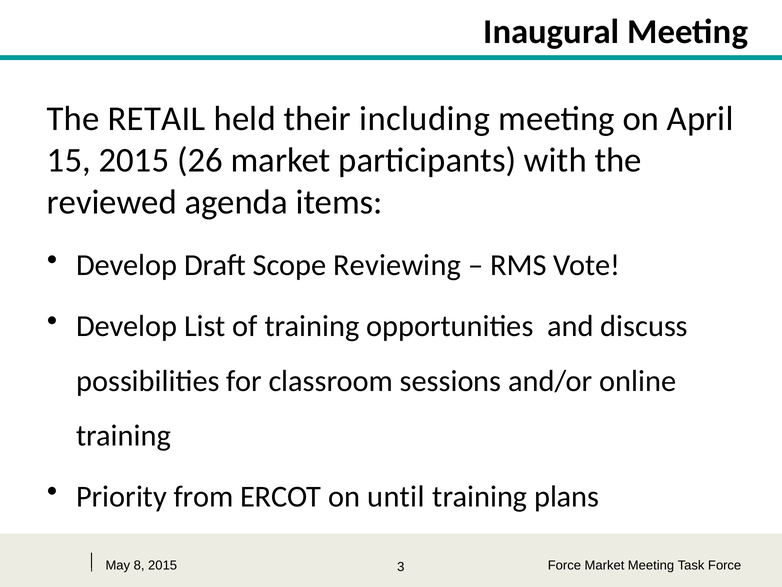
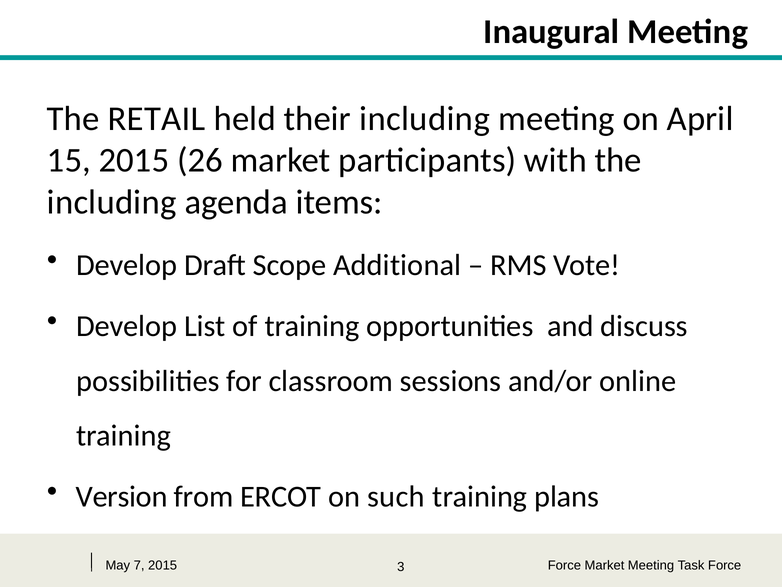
reviewed: reviewed -> including (112, 202)
Reviewing: Reviewing -> Additional (397, 265)
Priority: Priority -> Version (122, 496)
until: until -> such (396, 496)
8: 8 -> 7 (139, 565)
